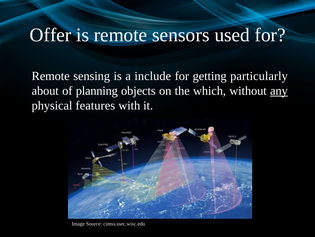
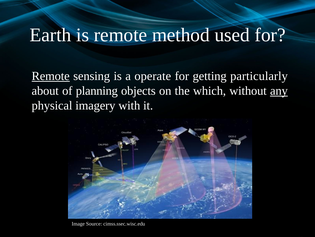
Offer: Offer -> Earth (51, 35)
sensors: sensors -> method (181, 35)
Remote underline: none -> present (51, 76)
include: include -> operate (153, 76)
features: features -> imagery (95, 105)
